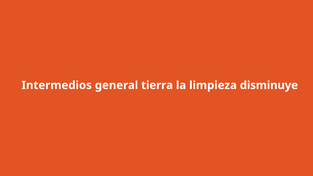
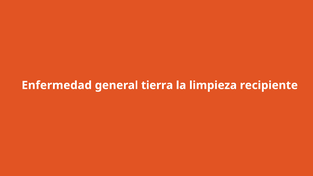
Intermedios: Intermedios -> Enfermedad (57, 85)
disminuye: disminuye -> recipiente (269, 85)
